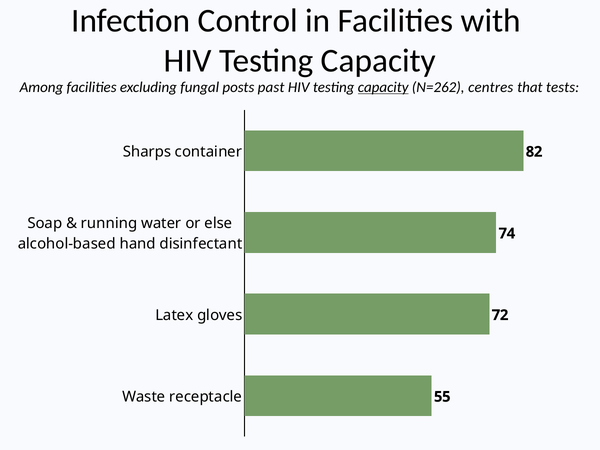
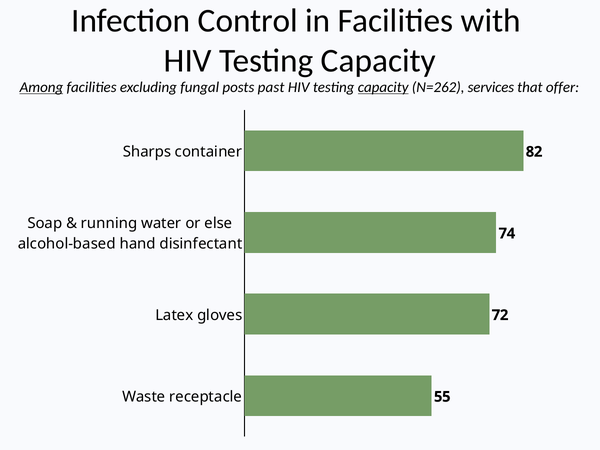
Among underline: none -> present (41, 87)
centres: centres -> services (491, 87)
tests: tests -> offer (563, 87)
